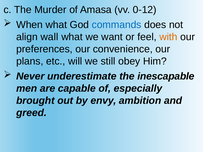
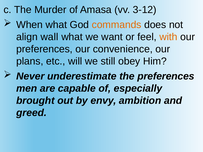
0-12: 0-12 -> 3-12 (145, 10)
commands colour: blue -> orange (117, 25)
the inescapable: inescapable -> preferences (166, 76)
